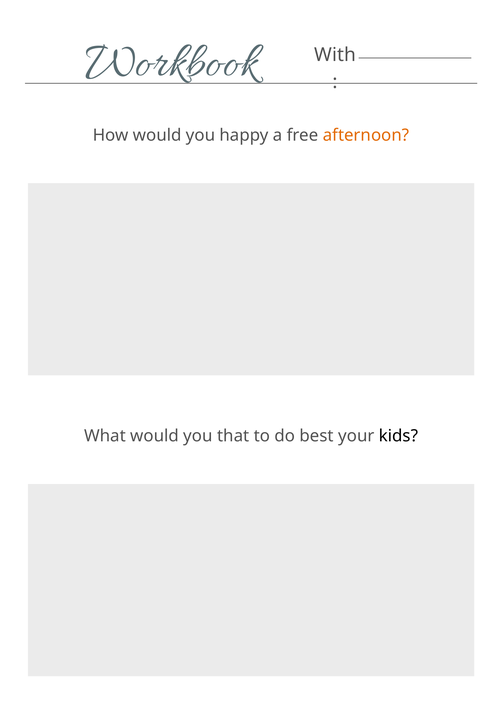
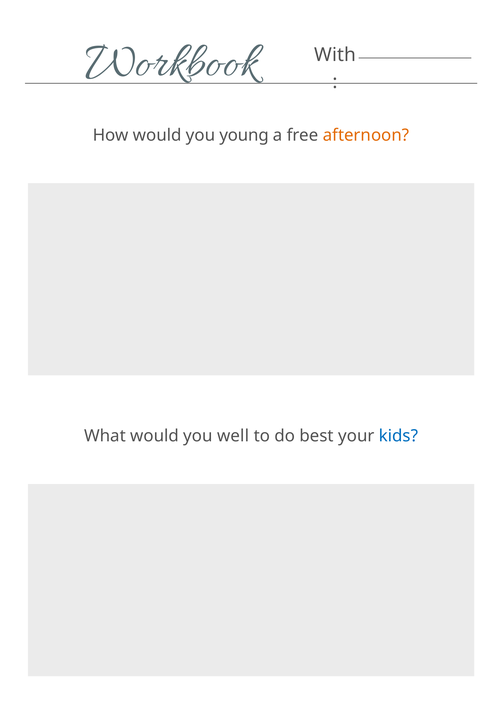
happy: happy -> young (244, 135)
that: that -> well (233, 436)
kids colour: black -> blue (398, 436)
